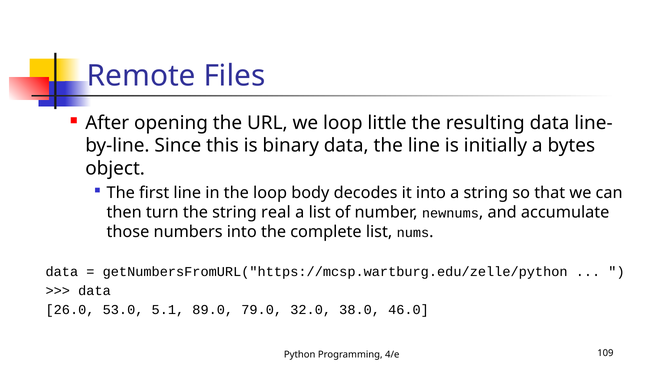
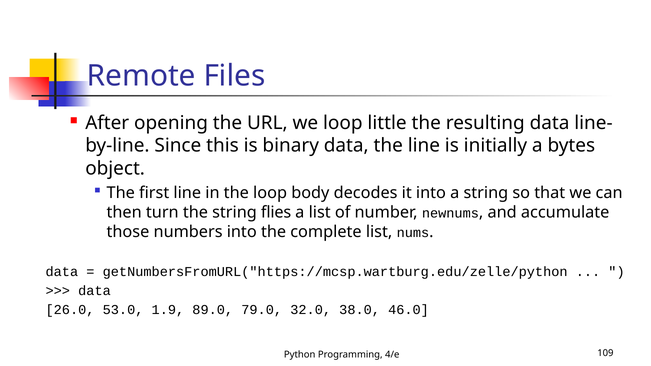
real: real -> flies (276, 212)
5.1: 5.1 -> 1.9 (168, 310)
